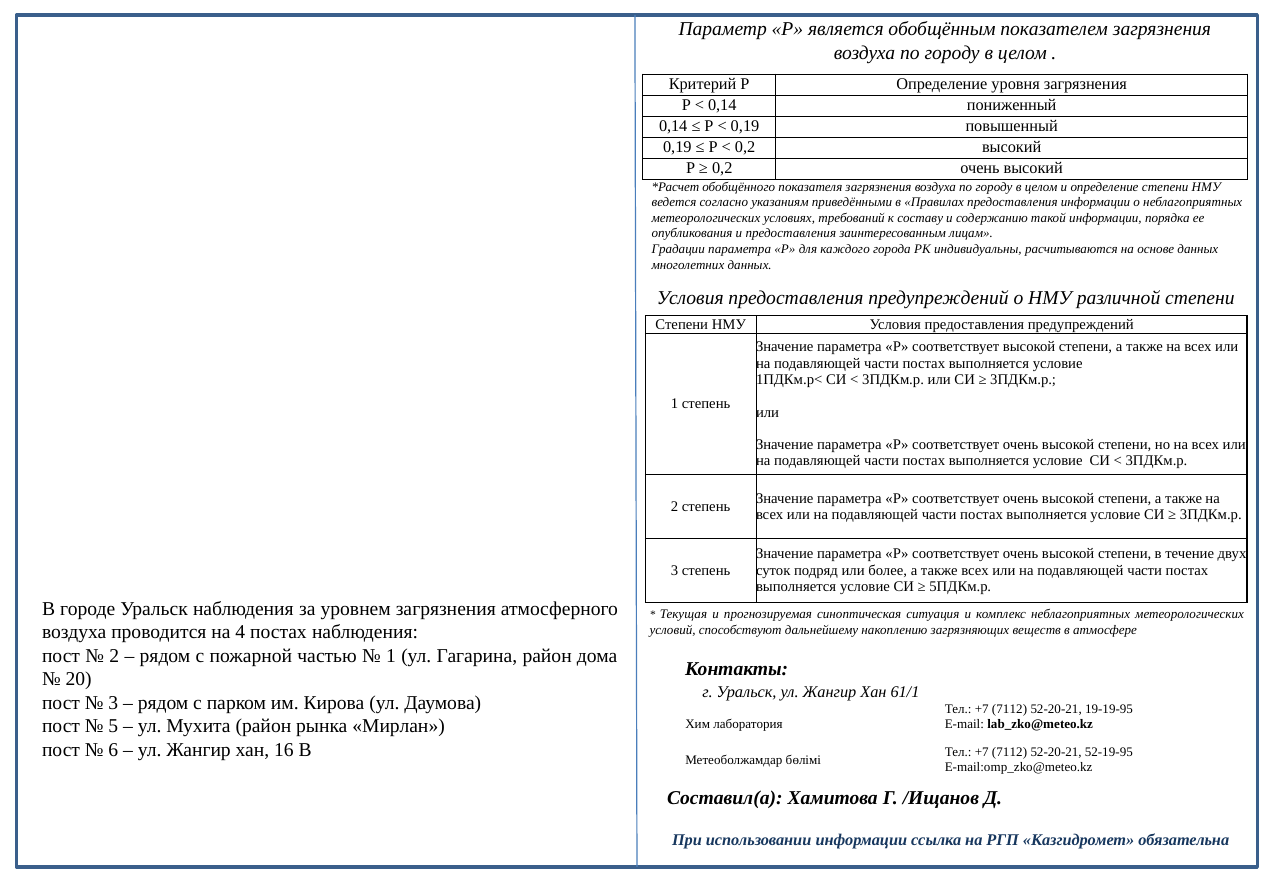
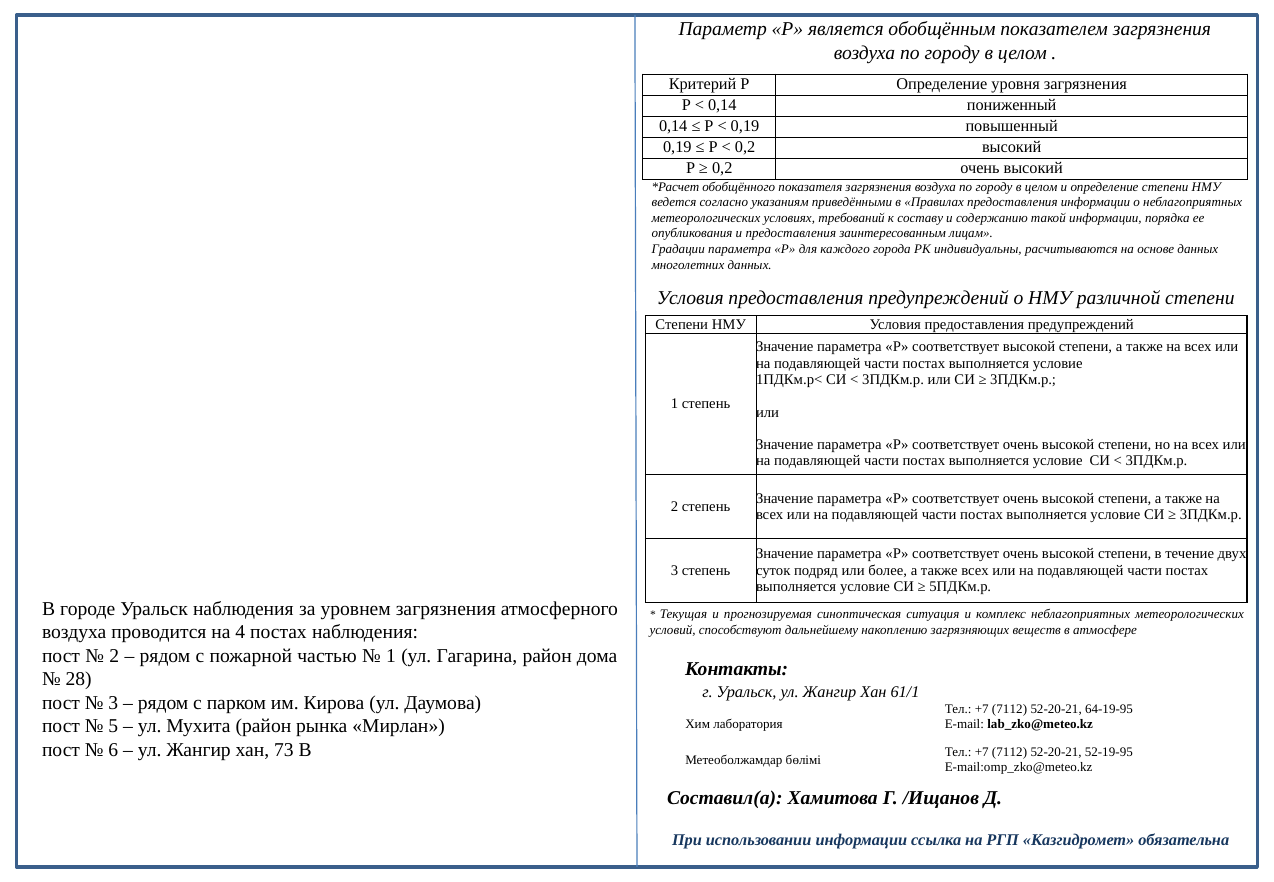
20: 20 -> 28 (79, 679)
19-19-95: 19-19-95 -> 64-19-95 (1109, 709)
16: 16 -> 73 (284, 750)
